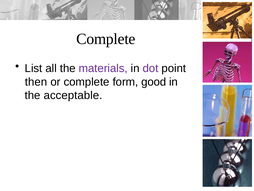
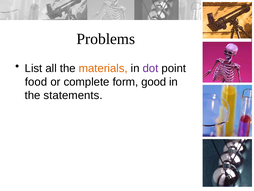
Complete: Complete -> Problems (106, 39)
materials colour: purple -> orange (103, 68)
then: then -> food (36, 82)
acceptable: acceptable -> statements (73, 95)
